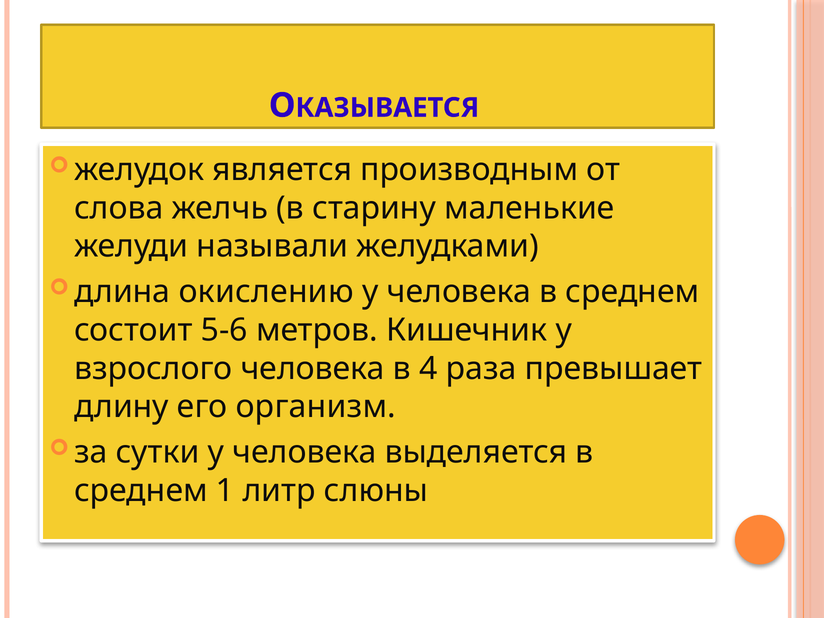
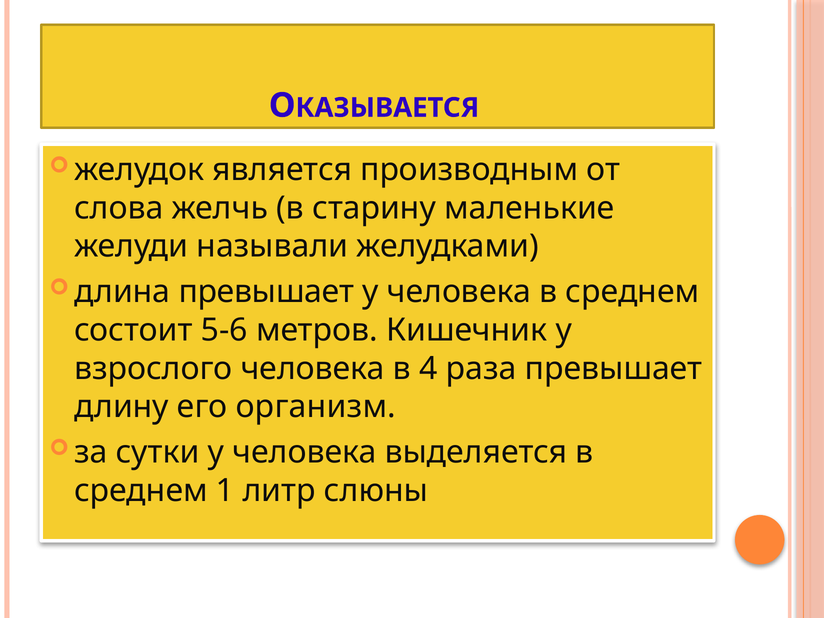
длина окислению: окислению -> превышает (266, 292)
